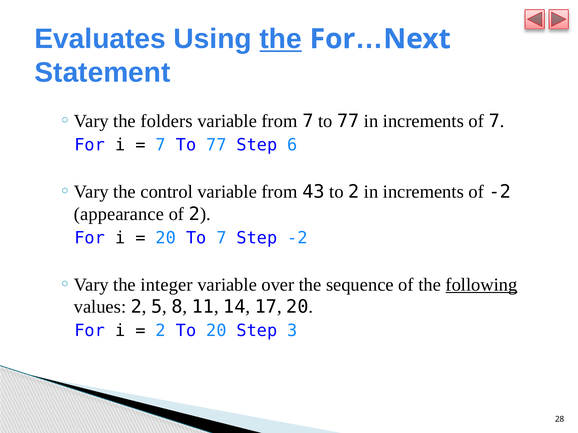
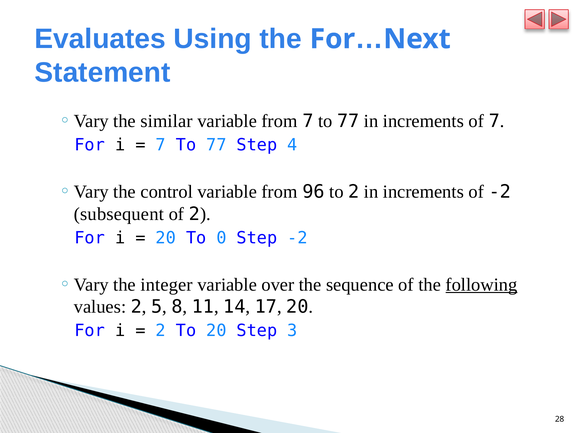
the underline: present -> none (281, 39)
folders: folders -> similar (167, 121)
6: 6 -> 4 (292, 145)
43: 43 -> 96 (314, 192)
appearance: appearance -> subsequent (119, 214)
To 7: 7 -> 0 (221, 238)
